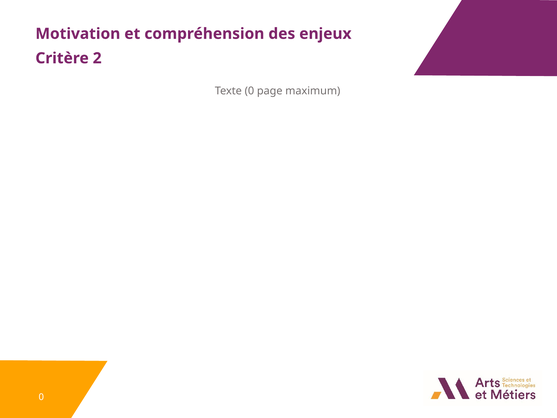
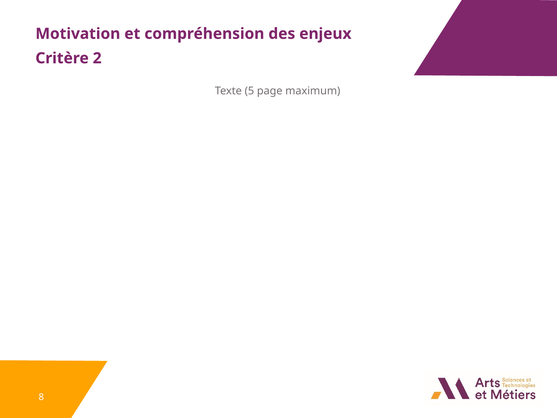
Texte 0: 0 -> 5 (249, 91)
0: 0 -> 8 (41, 397)
